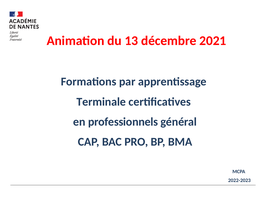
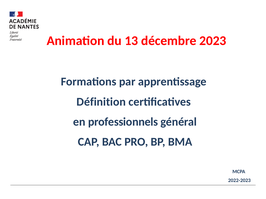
2021: 2021 -> 2023 (213, 41)
Terminale: Terminale -> Définition (101, 102)
